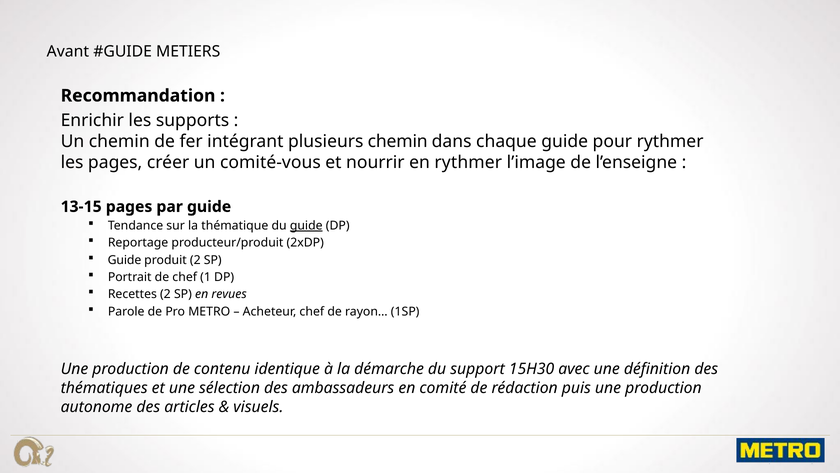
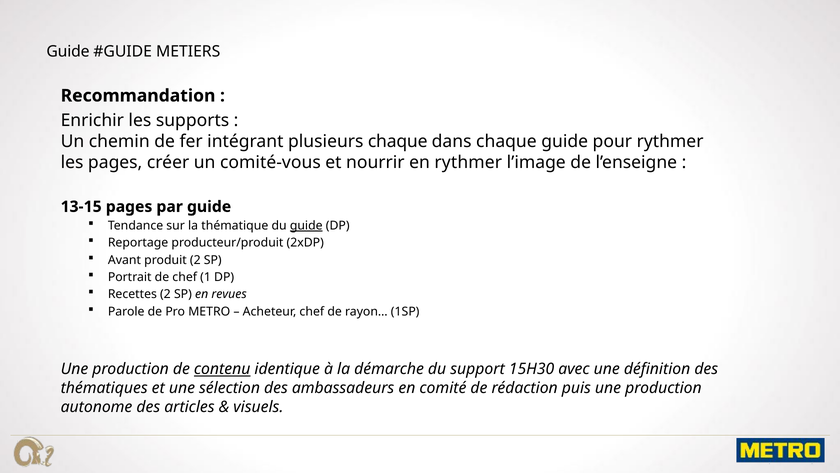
Avant: Avant -> Guide (68, 52)
plusieurs chemin: chemin -> chaque (398, 141)
Guide: Guide -> Avant (124, 260)
contenu underline: none -> present (222, 369)
